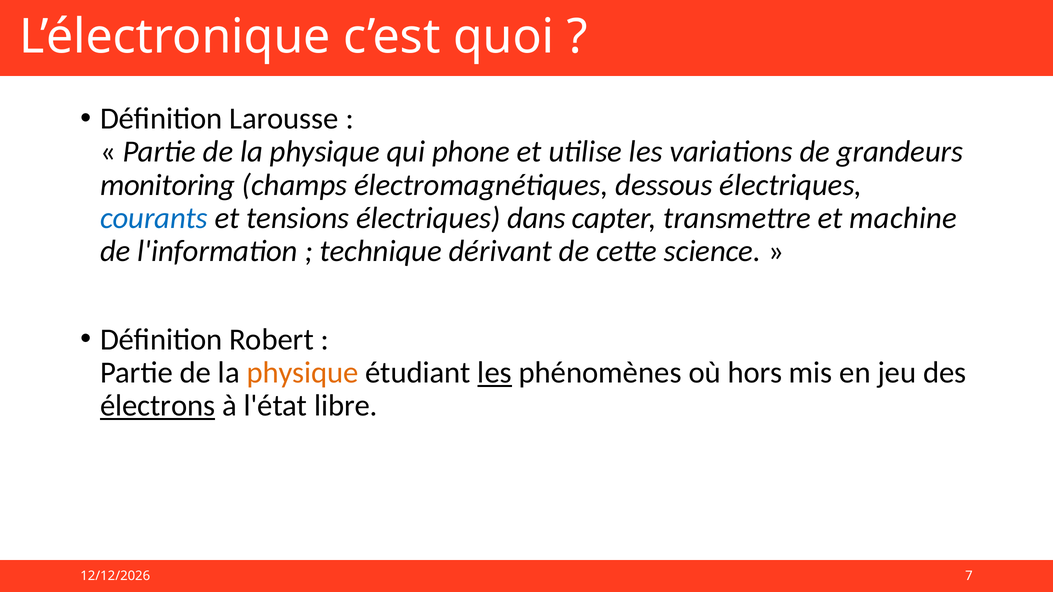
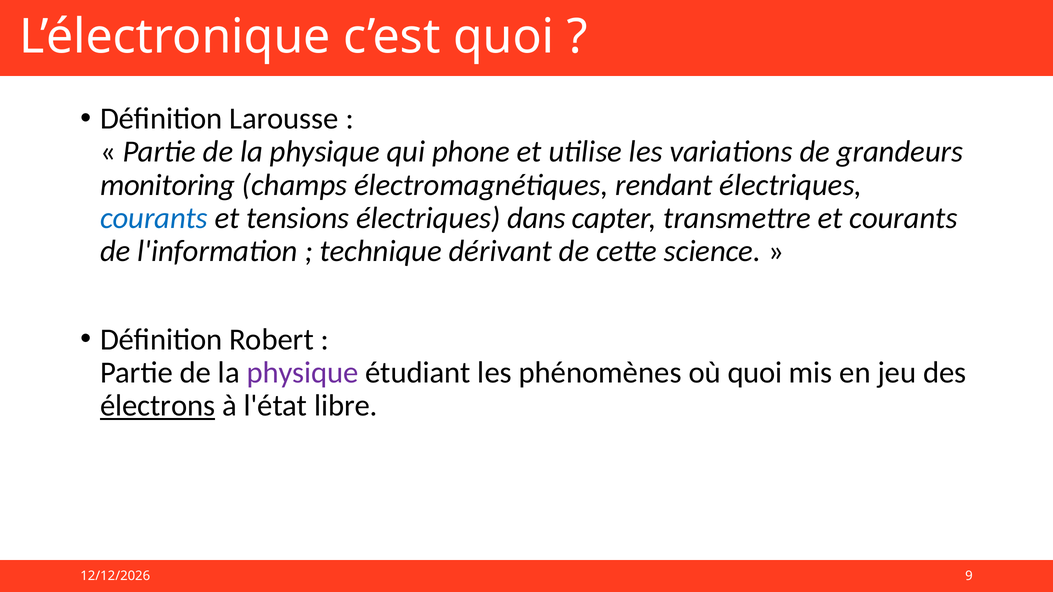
dessous: dessous -> rendant (664, 185)
et machine: machine -> courants (903, 218)
physique colour: orange -> purple (303, 373)
les underline: present -> none (495, 373)
où hors: hors -> quoi (755, 373)
7: 7 -> 9 (969, 576)
